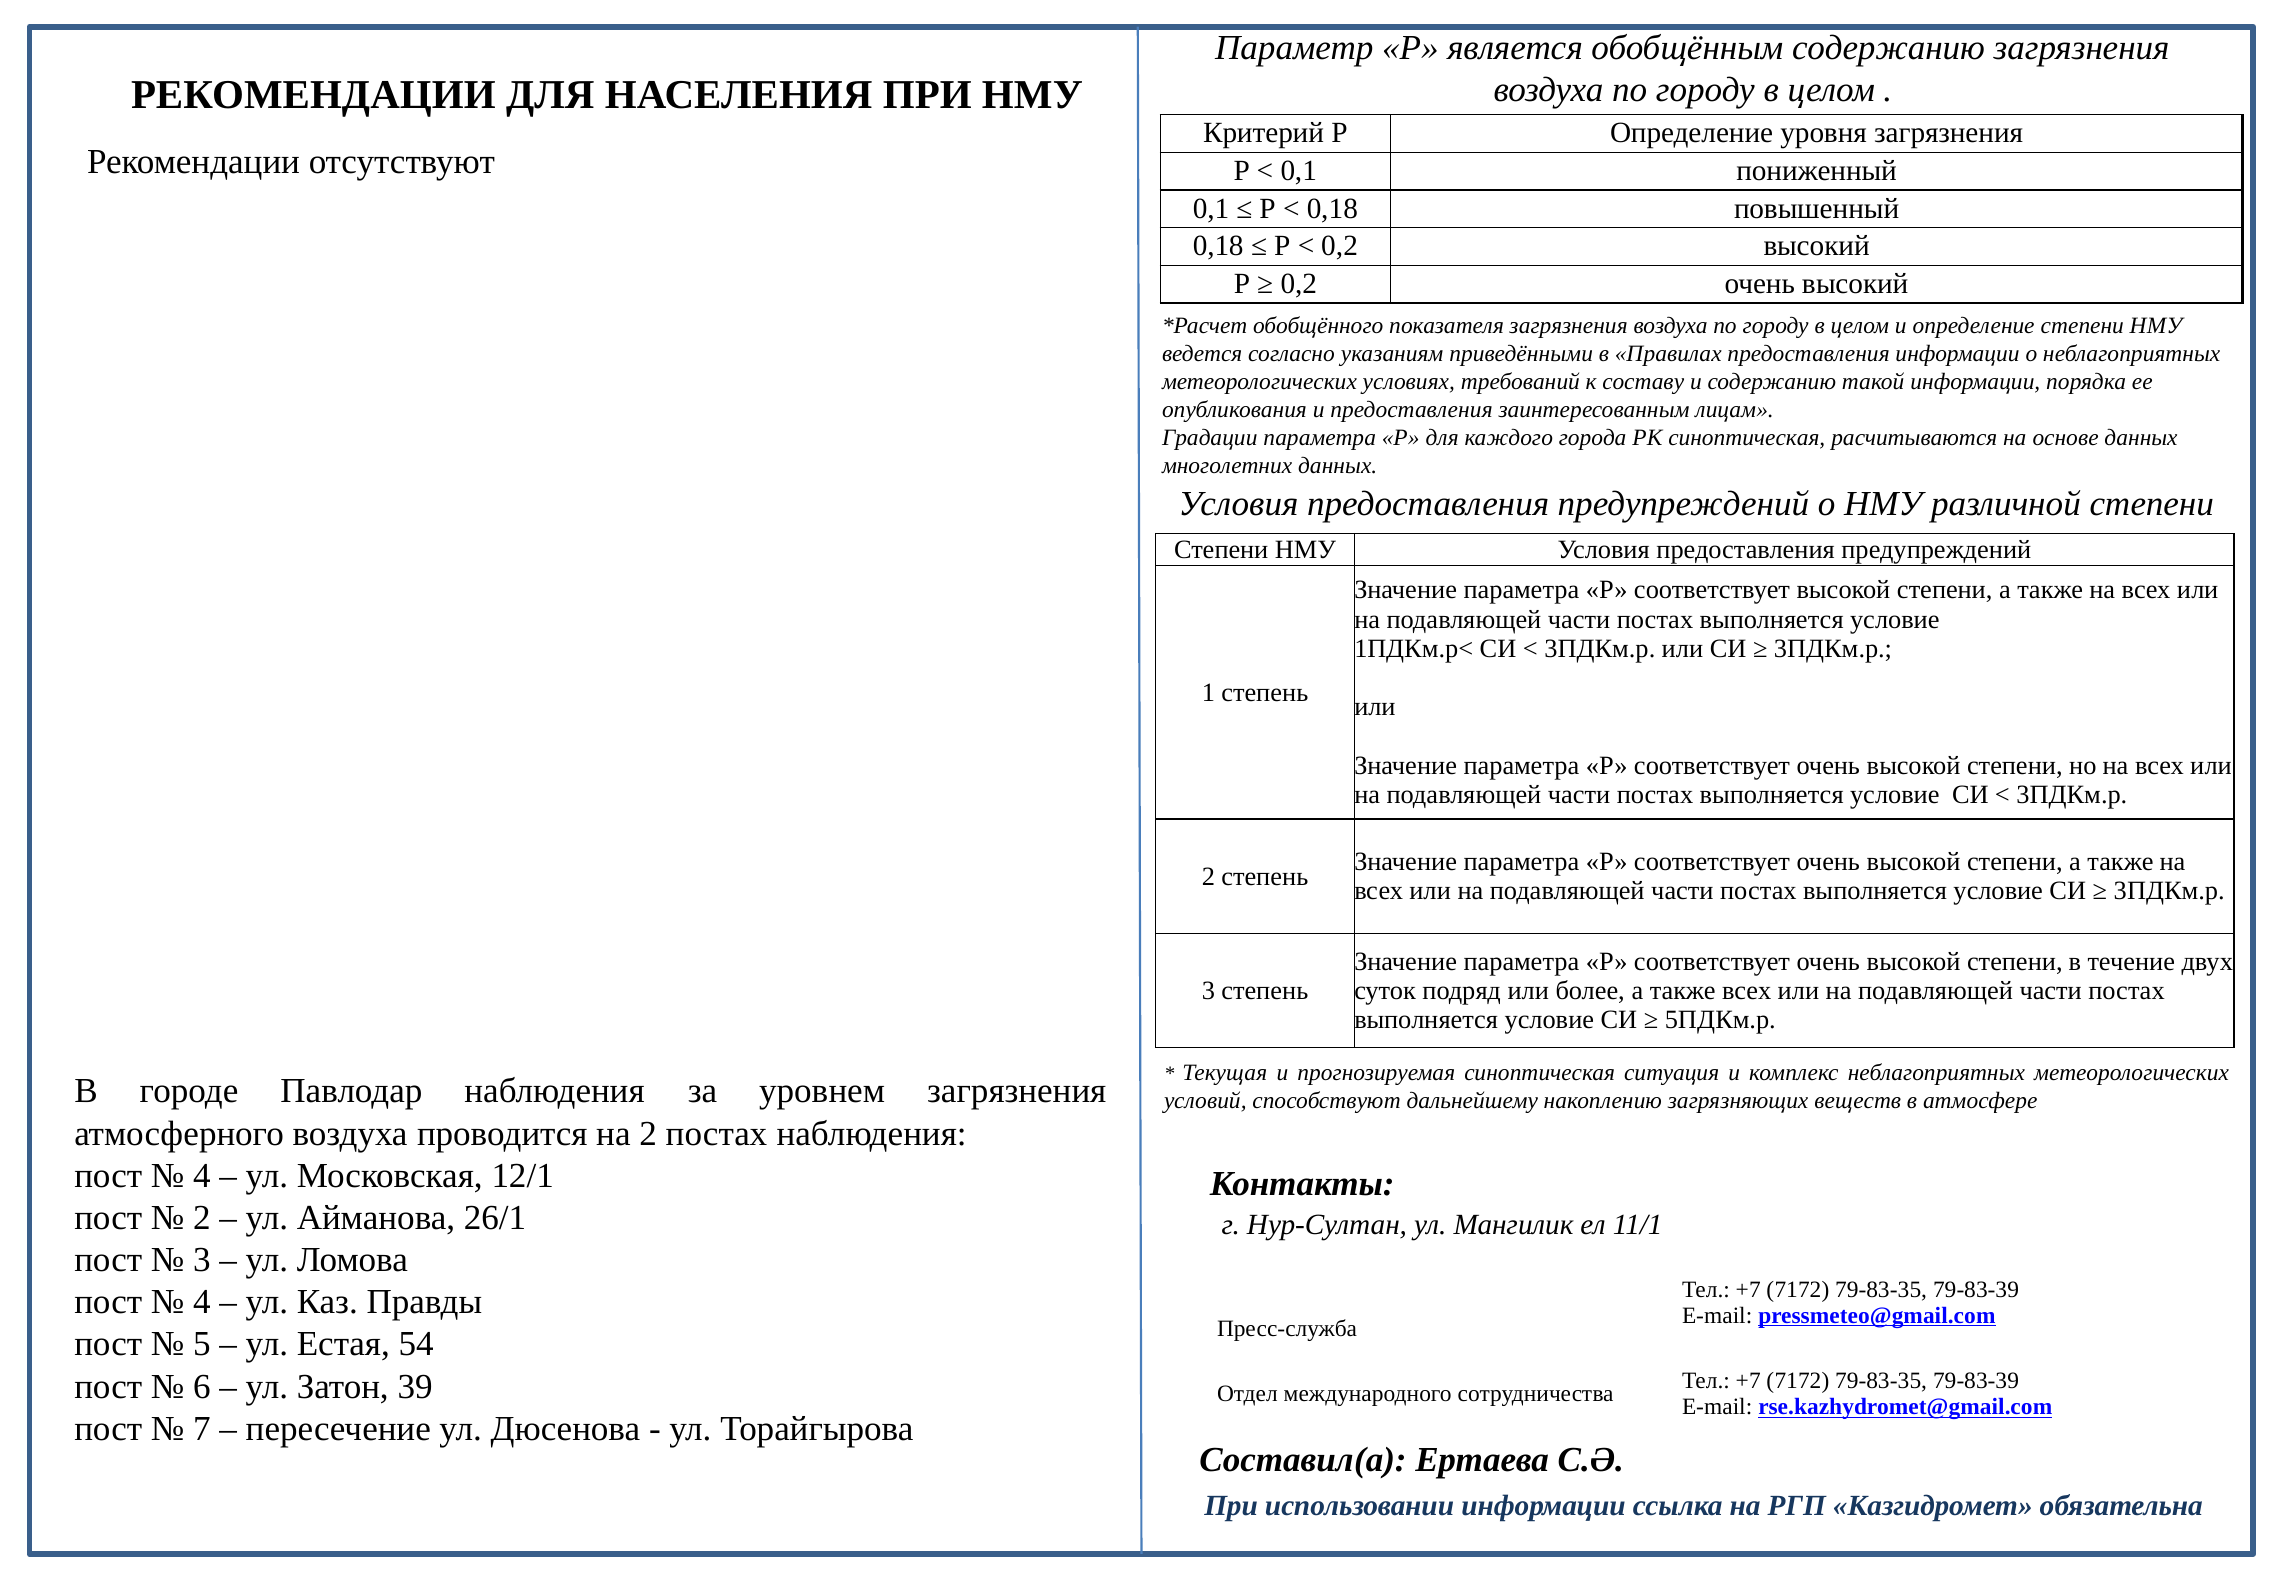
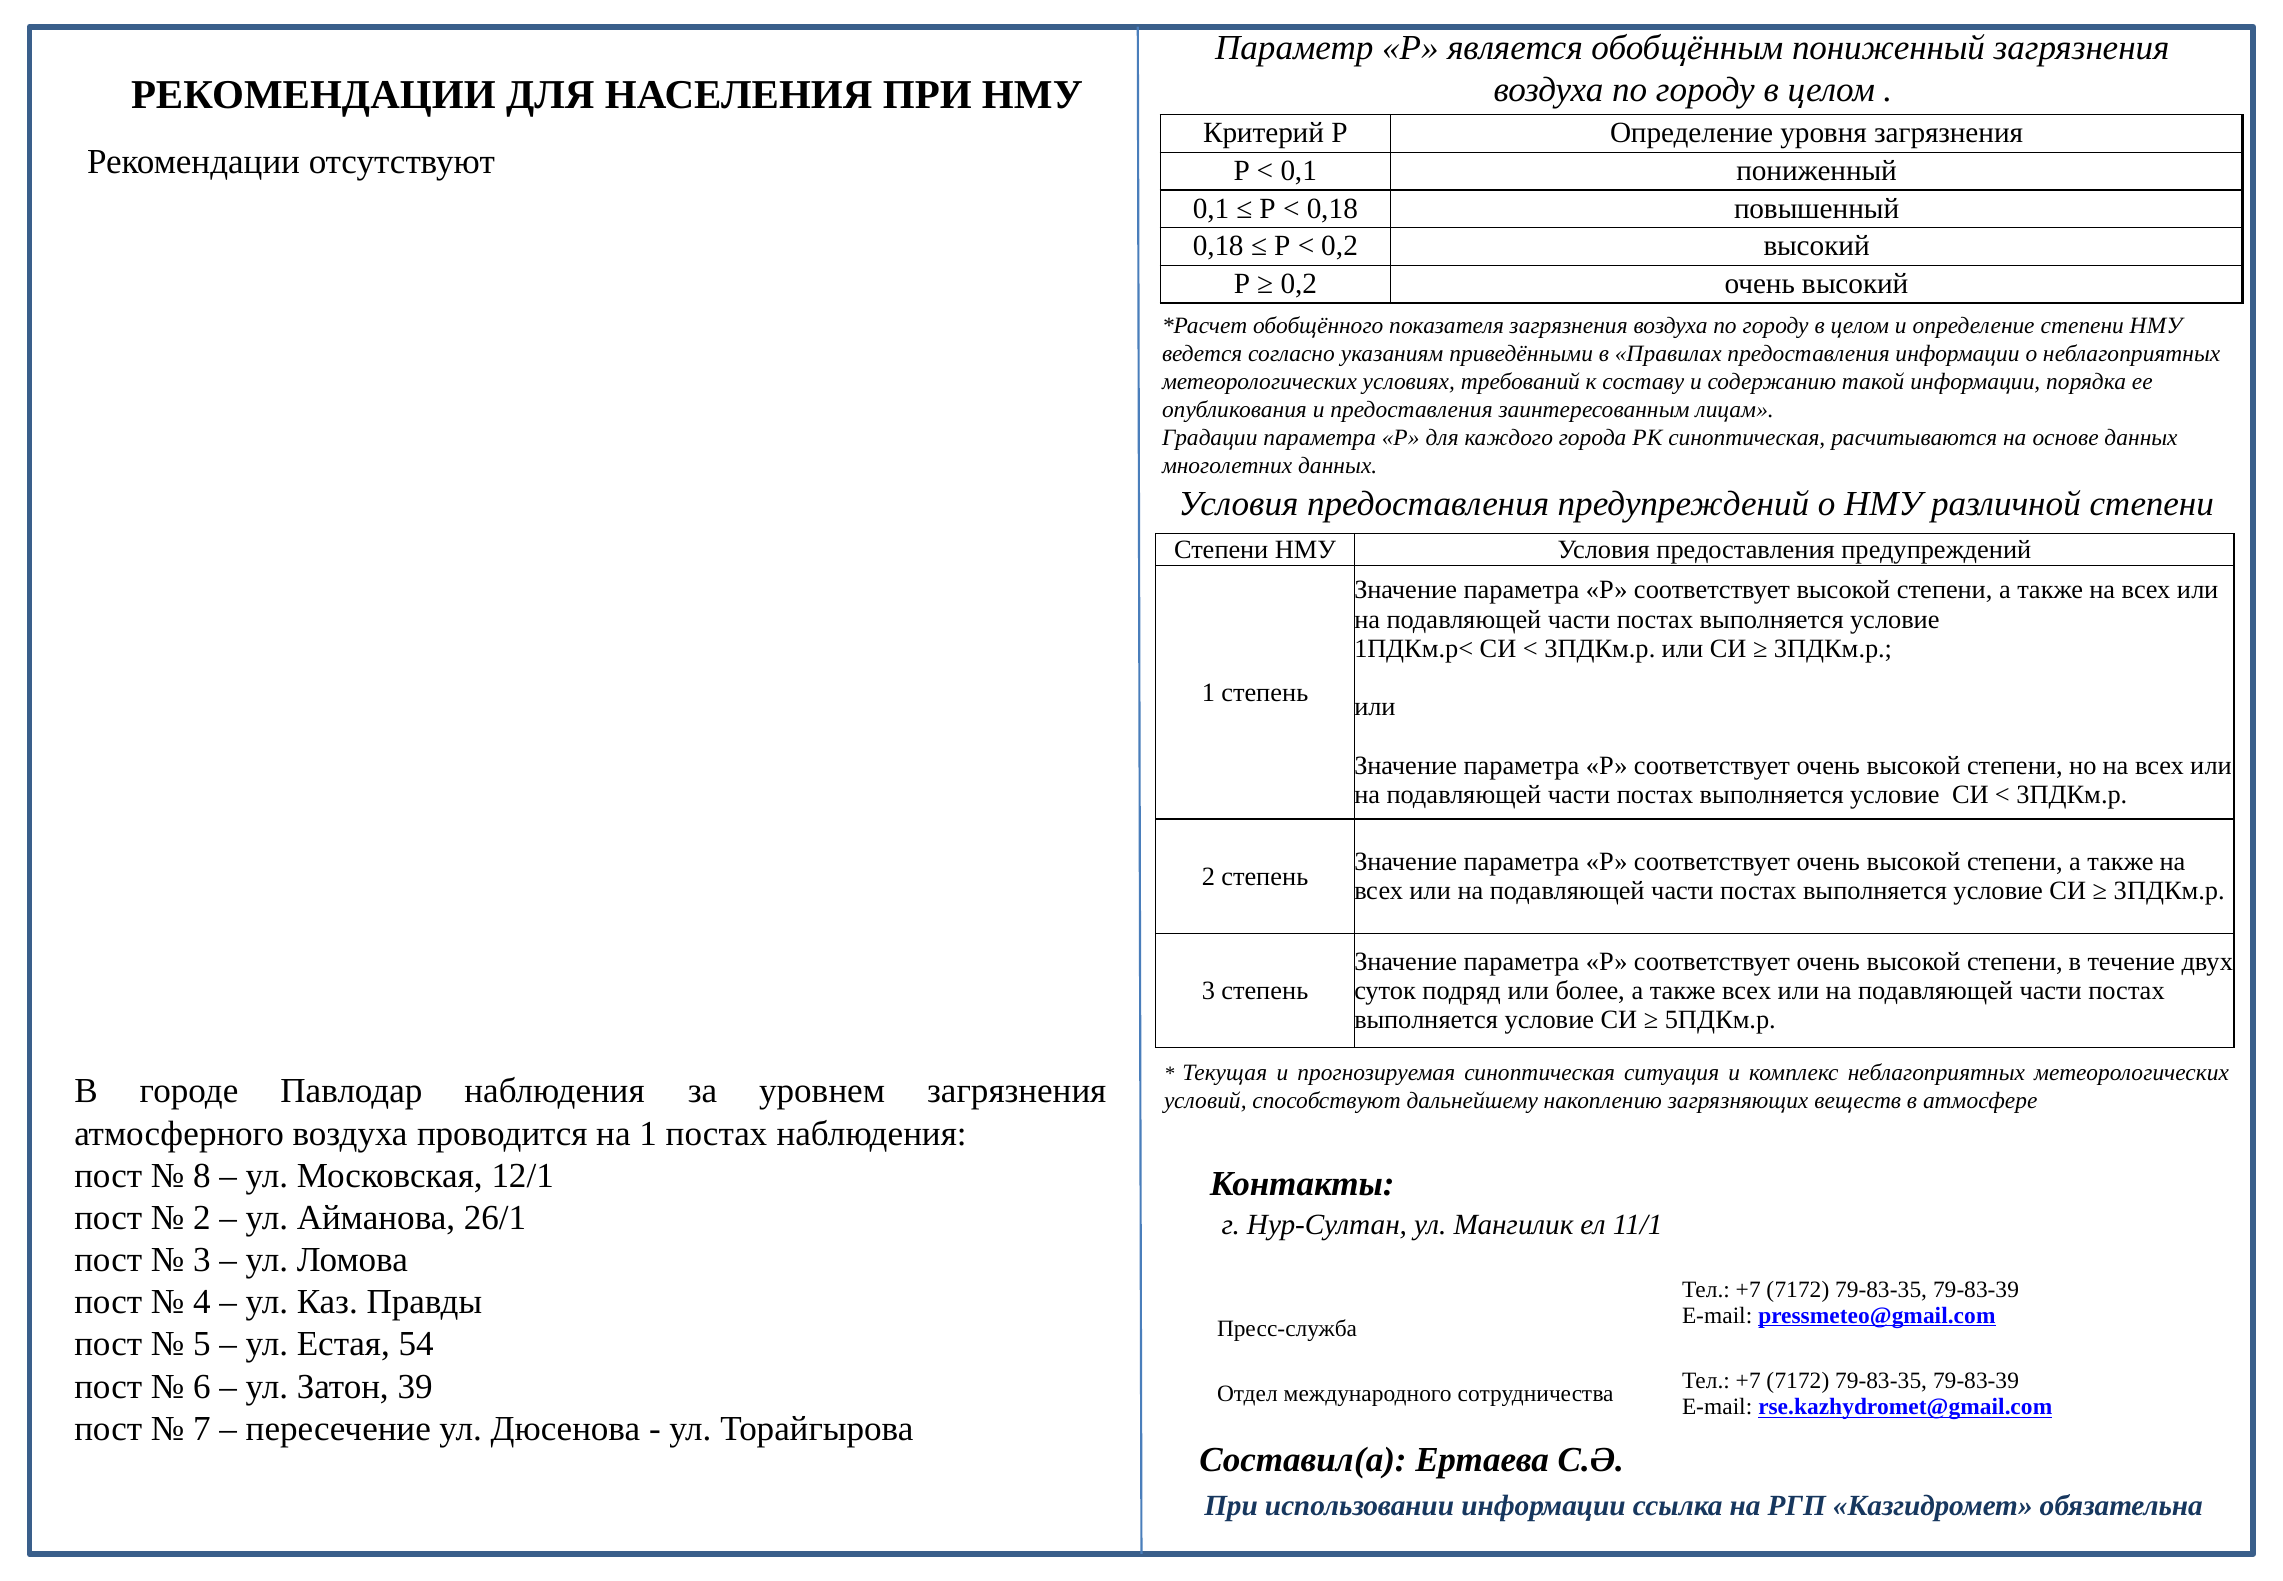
обобщённым содержанию: содержанию -> пониженный (1888, 48)
на 2: 2 -> 1 (648, 1133)
4: 4 -> 8 (202, 1175)
